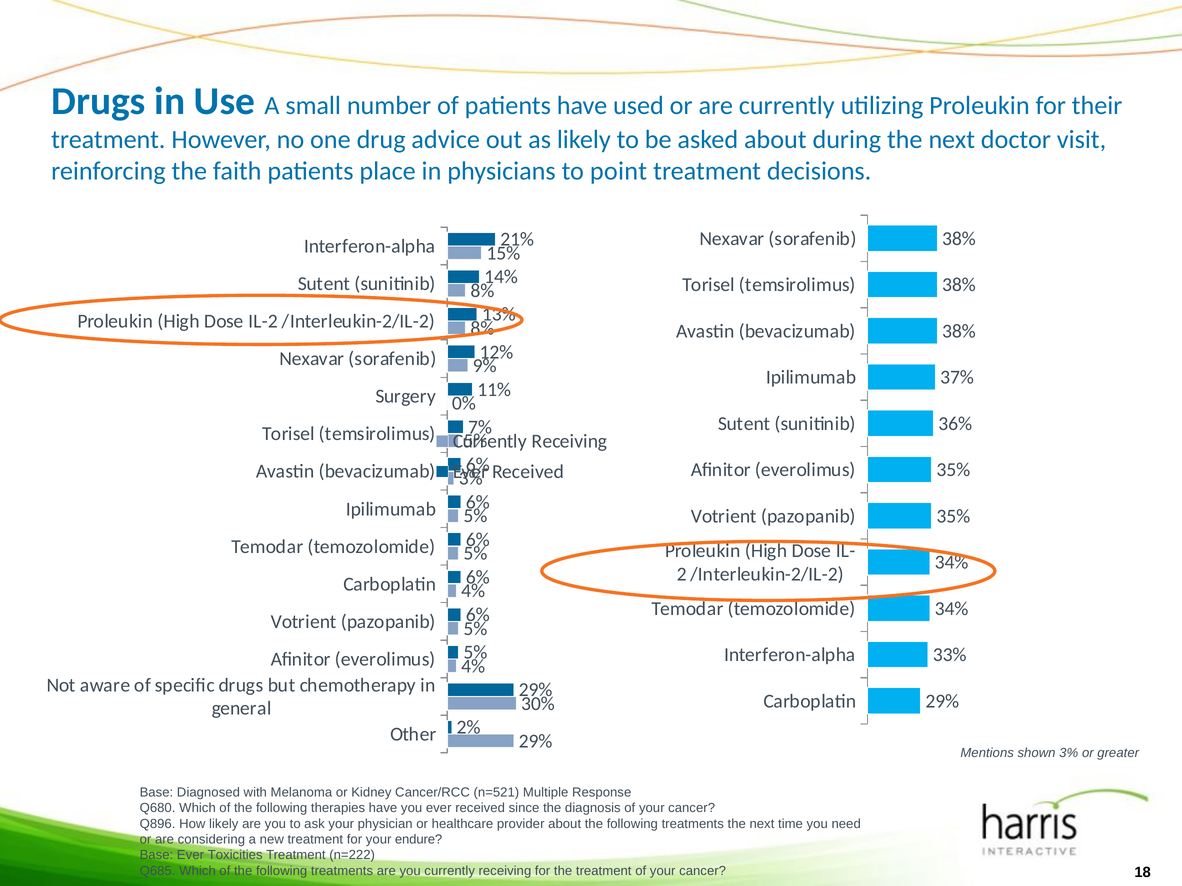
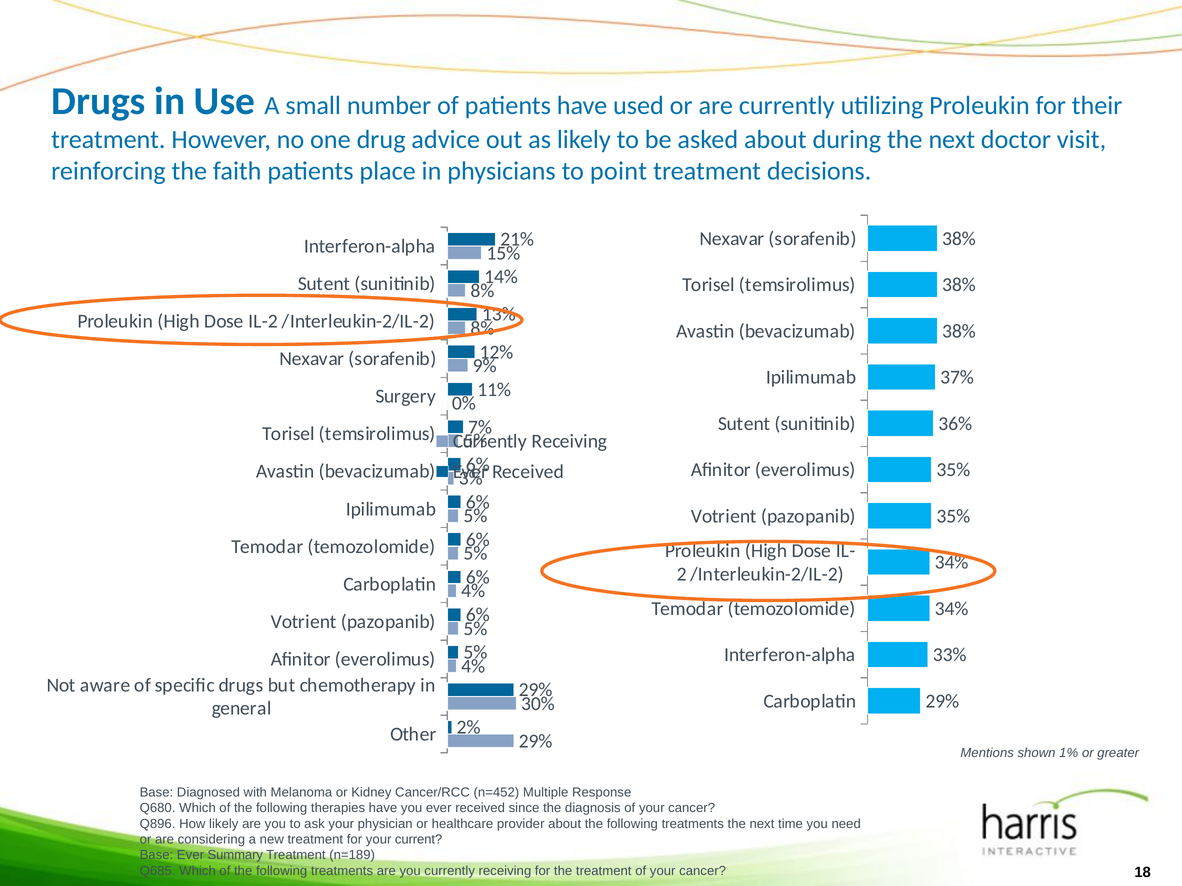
shown 3%: 3% -> 1% (1069, 753)
n=521: n=521 -> n=452 (496, 793)
endure: endure -> current (419, 840)
Toxicities: Toxicities -> Summary (235, 856)
n=222: n=222 -> n=189 (352, 856)
